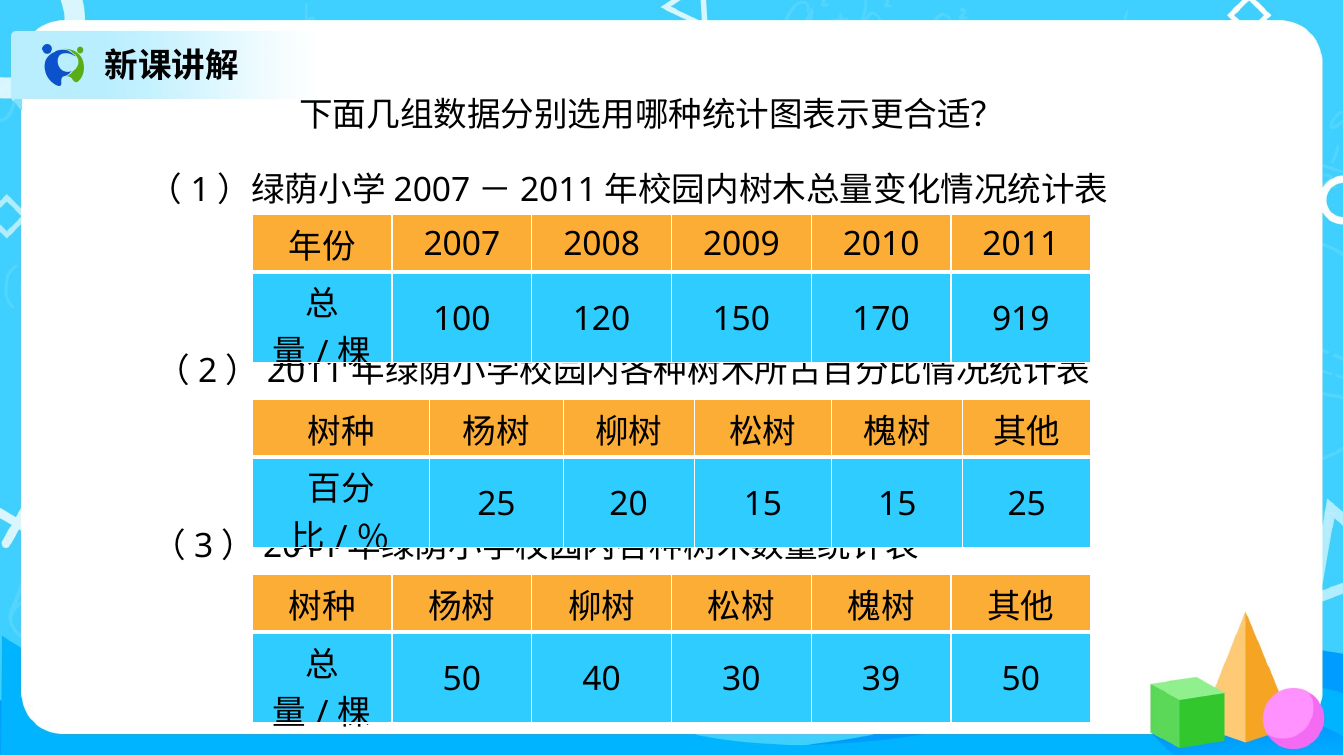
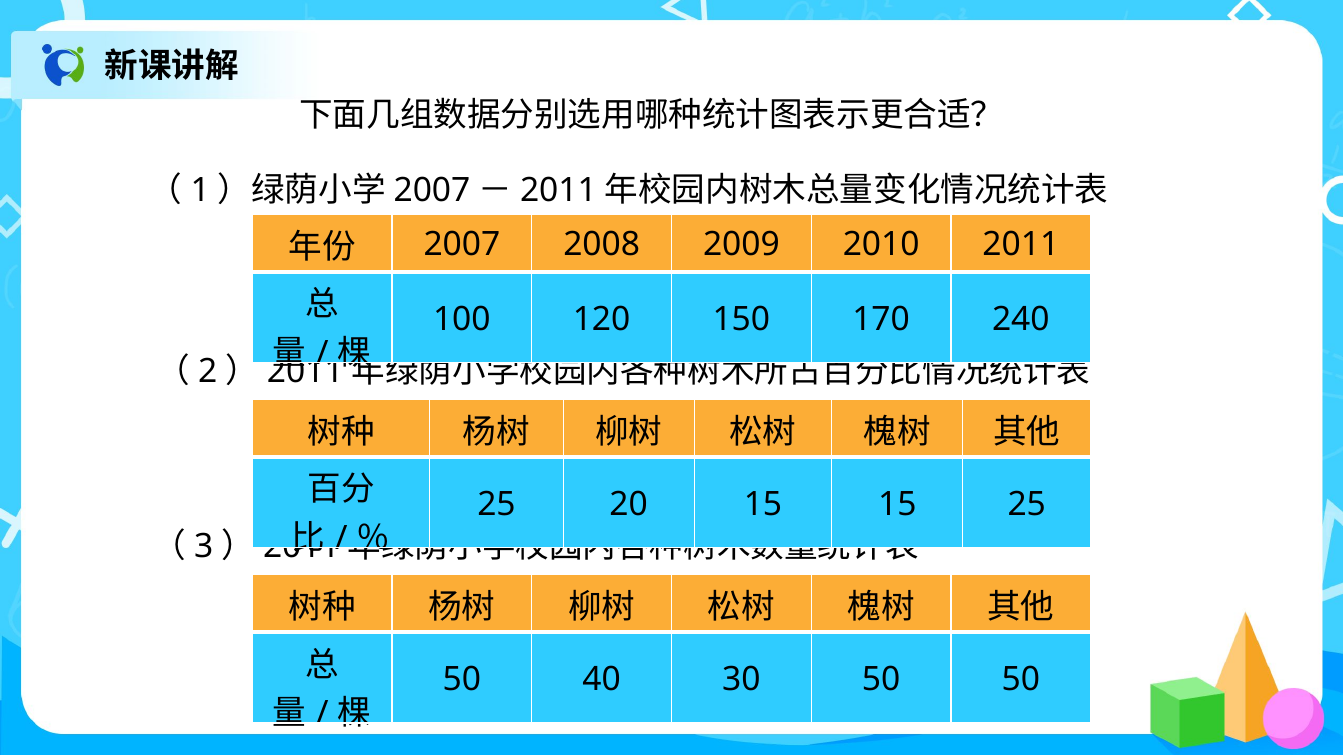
919: 919 -> 240 (1021, 319)
30 39: 39 -> 50 (881, 680)
